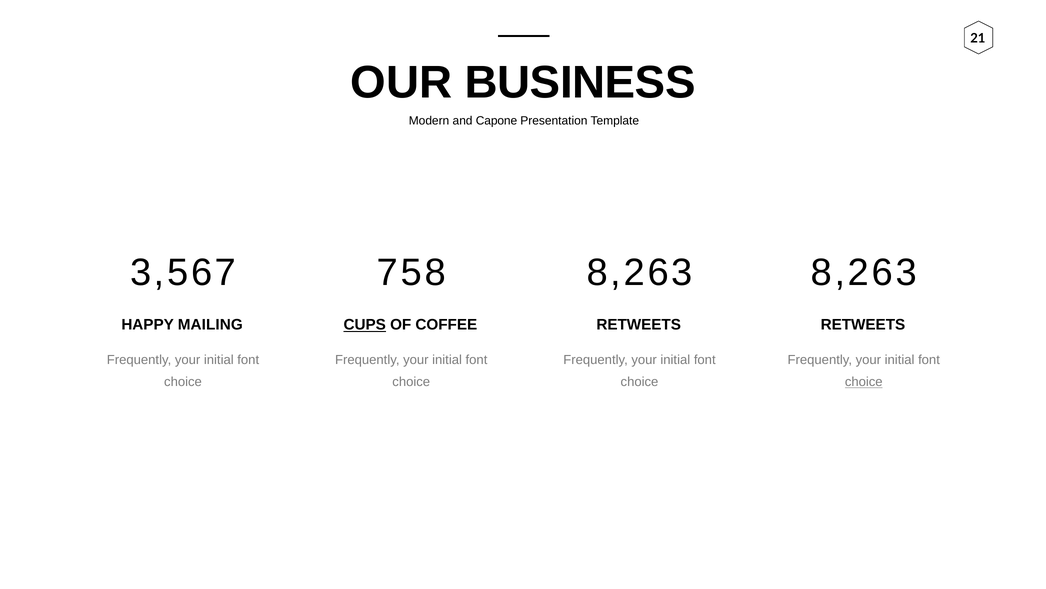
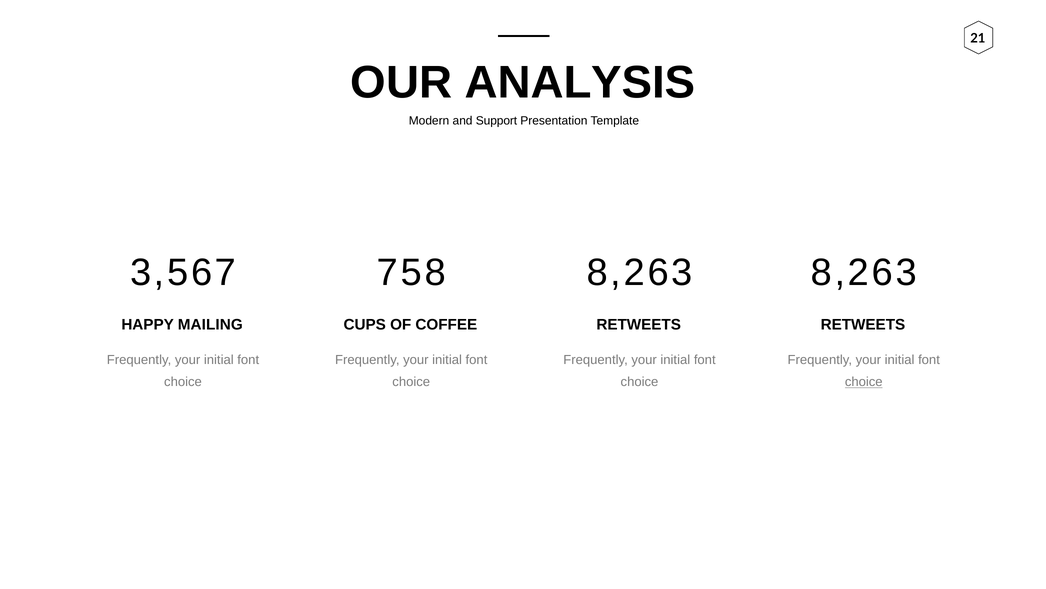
BUSINESS: BUSINESS -> ANALYSIS (580, 83)
Capone: Capone -> Support (497, 121)
CUPS underline: present -> none (365, 324)
